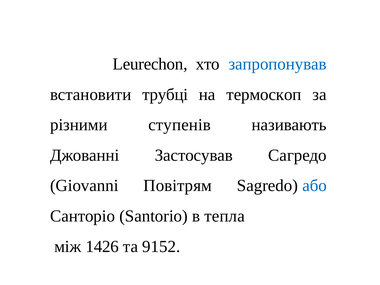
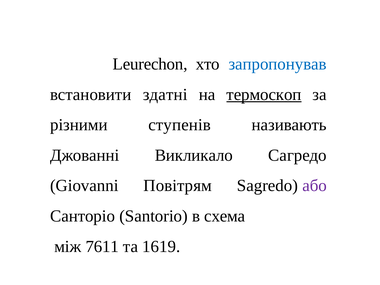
трубці: трубці -> здатні (165, 94)
термоскоп underline: none -> present (264, 94)
Застосував: Застосував -> Викликало (194, 155)
або colour: blue -> purple (315, 186)
тепла: тепла -> схема (225, 216)
1426: 1426 -> 7611 (102, 246)
9152: 9152 -> 1619 (161, 246)
